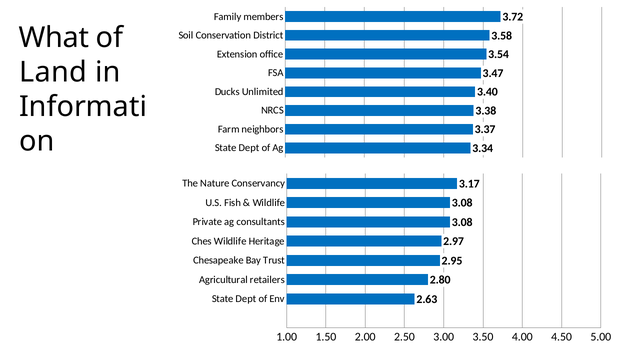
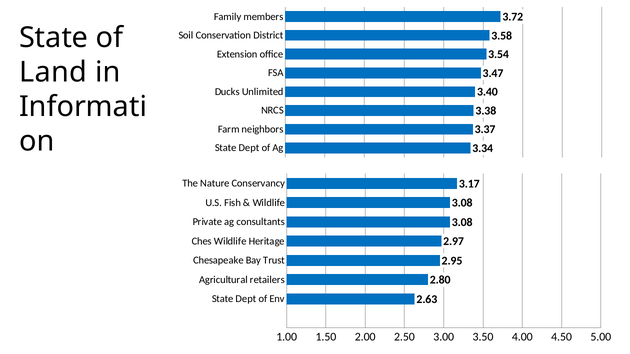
What: What -> State (54, 38)
